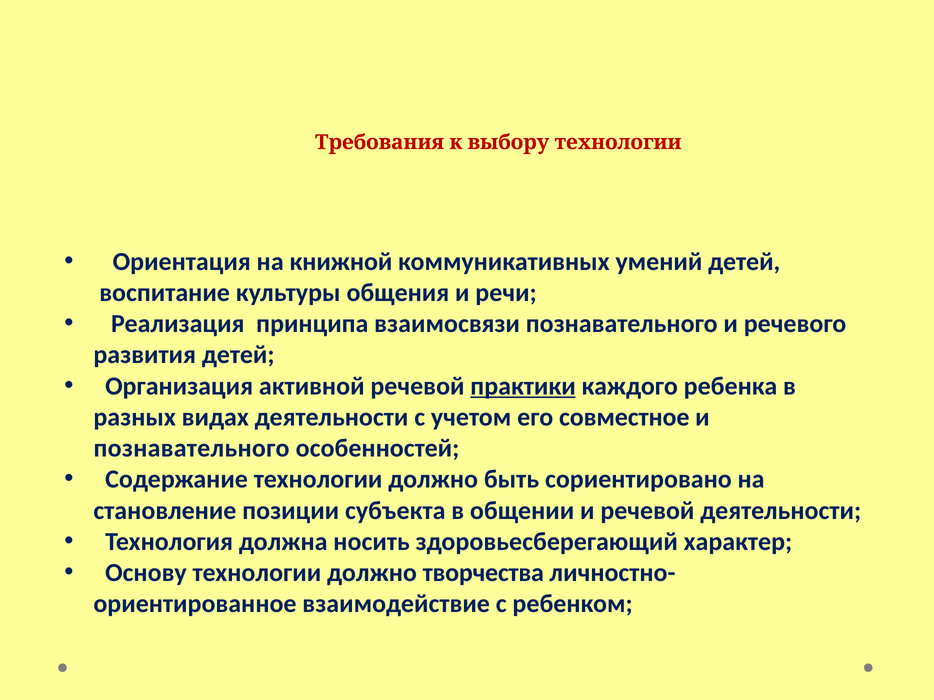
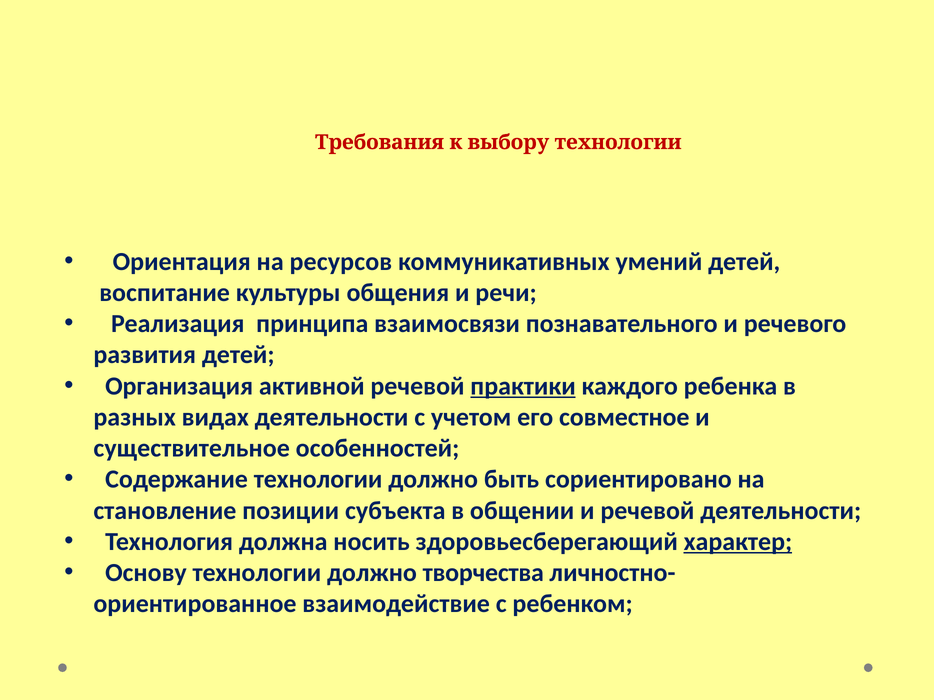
книжной: книжной -> ресурсов (341, 262)
познавательного: познавательного -> существительное (192, 449)
характер underline: none -> present (738, 542)
